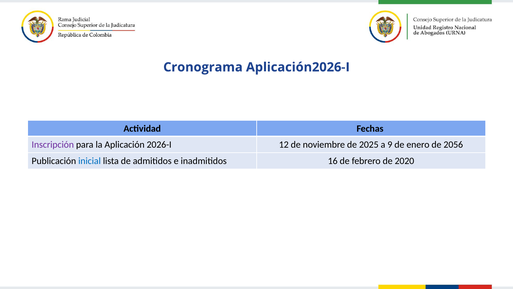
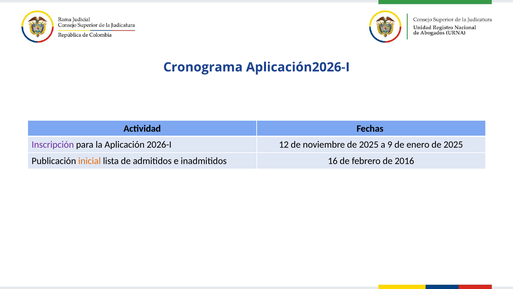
enero de 2056: 2056 -> 2025 (453, 144)
inicial colour: blue -> orange (90, 161)
2020: 2020 -> 2016 (404, 161)
